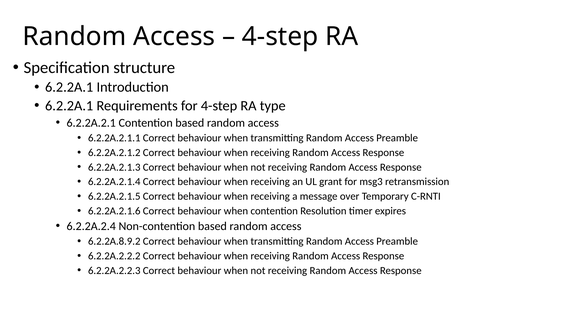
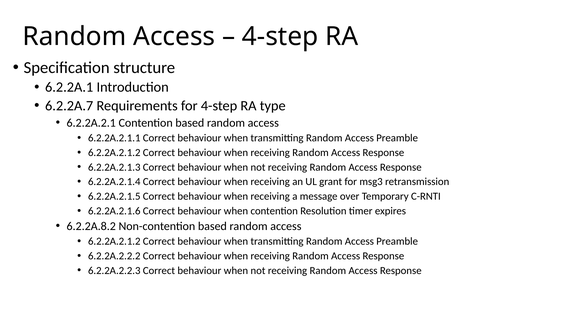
6.2.2A.1: 6.2.2A.1 -> 6.2.2A.7 (69, 106)
6.2.2A.2.4: 6.2.2A.2.4 -> 6.2.2A.8.2 (91, 226)
6.2.2A.8.9.2: 6.2.2A.8.9.2 -> 6.2.2A.2.1.2 (114, 242)
